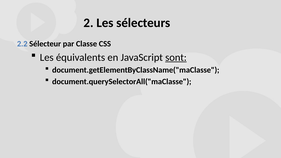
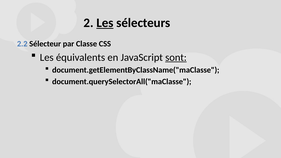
Les underline: none -> present (105, 23)
